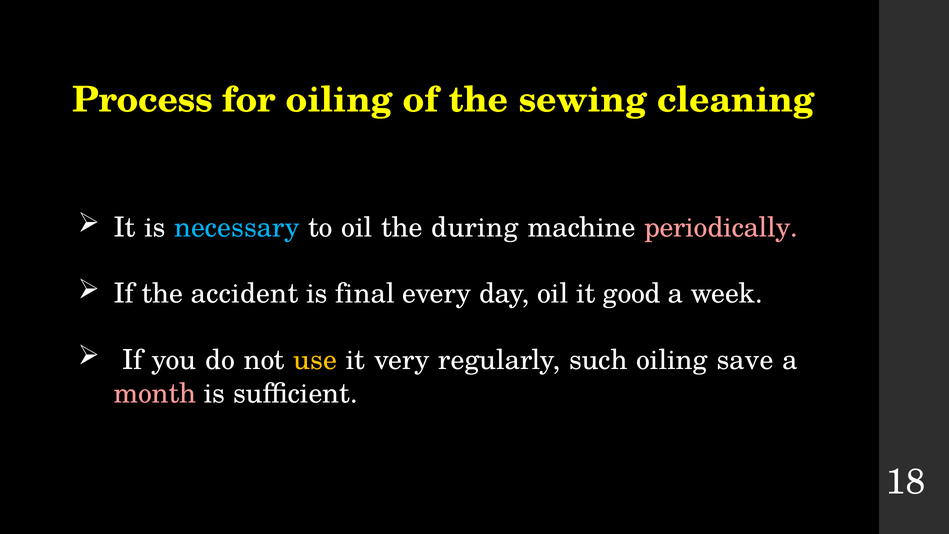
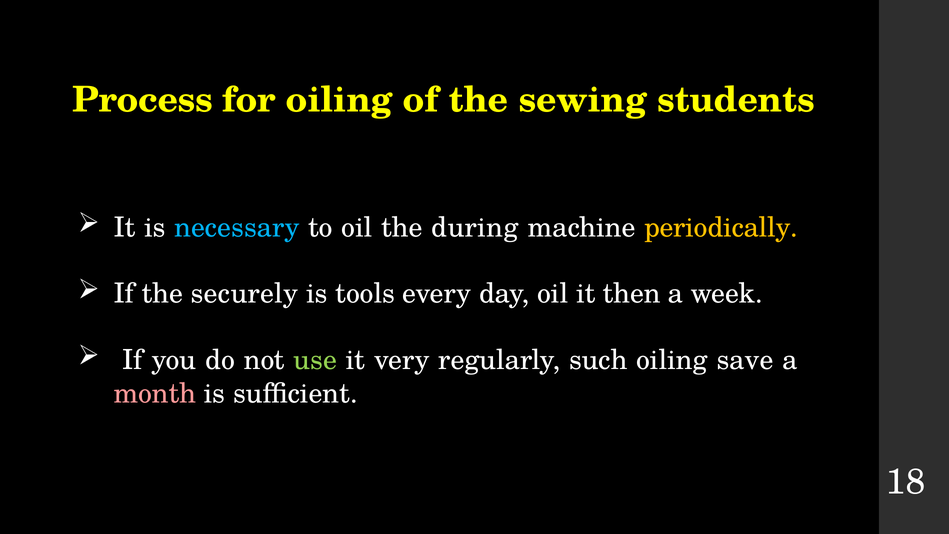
cleaning: cleaning -> students (736, 100)
periodically colour: pink -> yellow (721, 227)
accident: accident -> securely (244, 294)
final: final -> tools (365, 294)
good: good -> then (632, 294)
use colour: yellow -> light green (315, 360)
